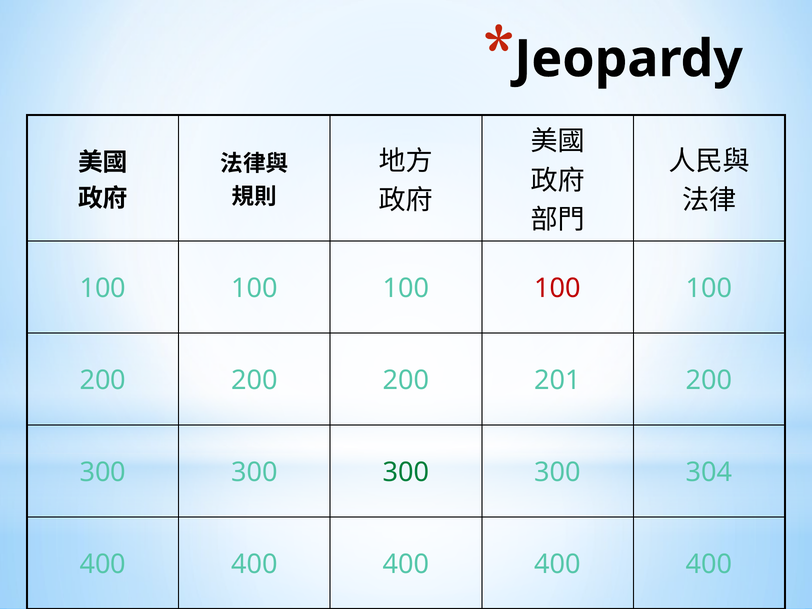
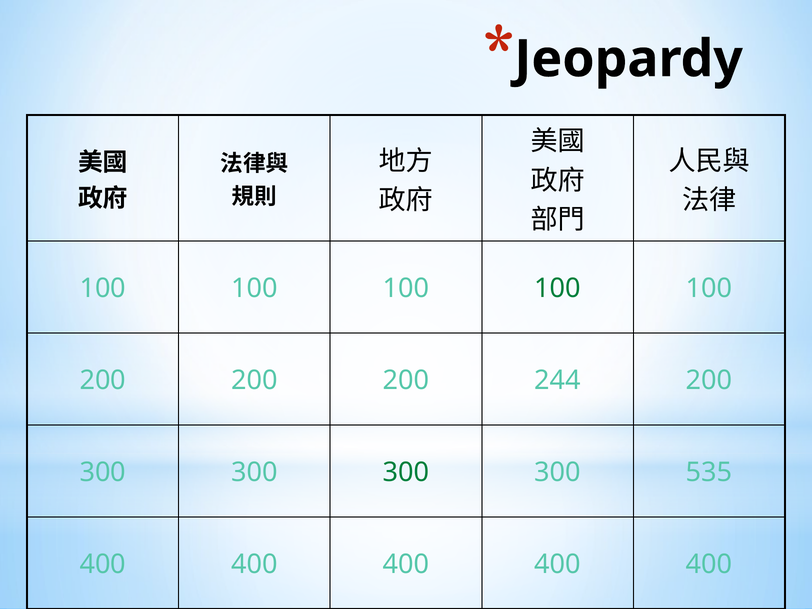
100 colour: red -> green (558, 288)
201: 201 -> 244 (558, 380)
304: 304 -> 535 (709, 472)
